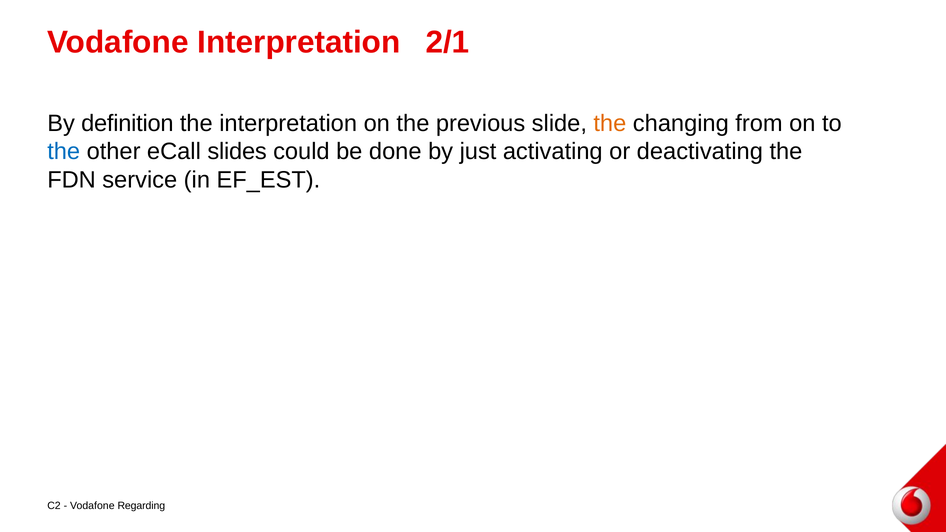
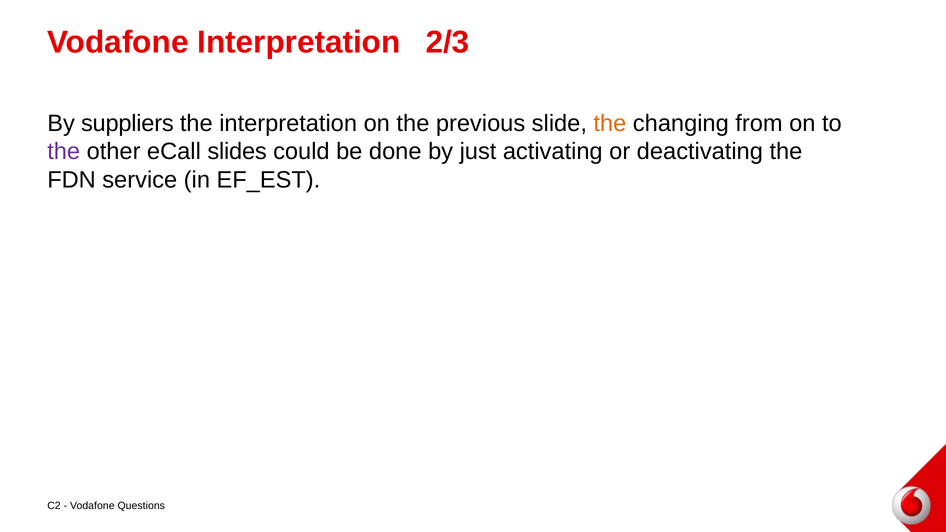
2/1: 2/1 -> 2/3 (448, 42)
definition: definition -> suppliers (127, 123)
the colour: blue -> purple (64, 152)
Regarding: Regarding -> Questions (141, 506)
